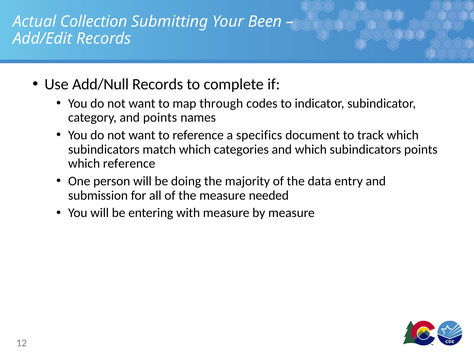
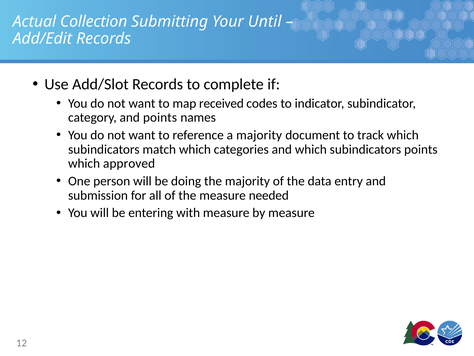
Been: Been -> Until (265, 22)
Add/Null: Add/Null -> Add/Slot (100, 84)
through: through -> received (221, 103)
a specifics: specifics -> majority (259, 135)
which reference: reference -> approved (129, 163)
